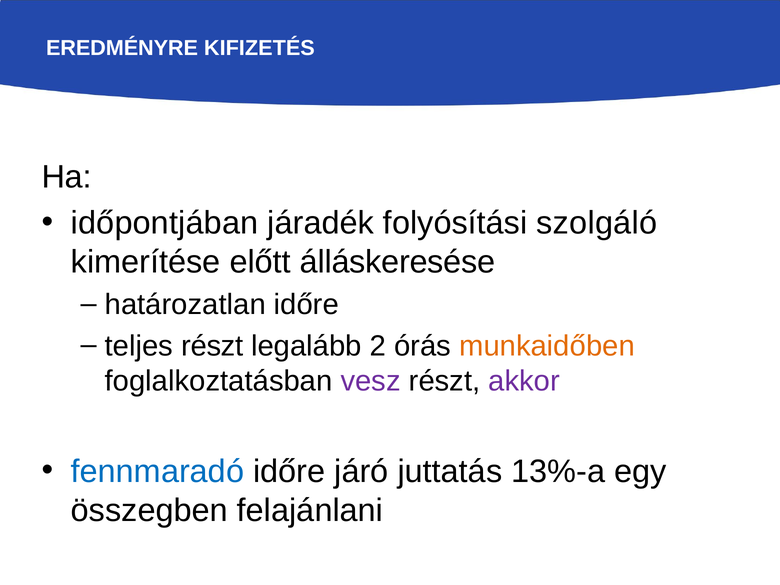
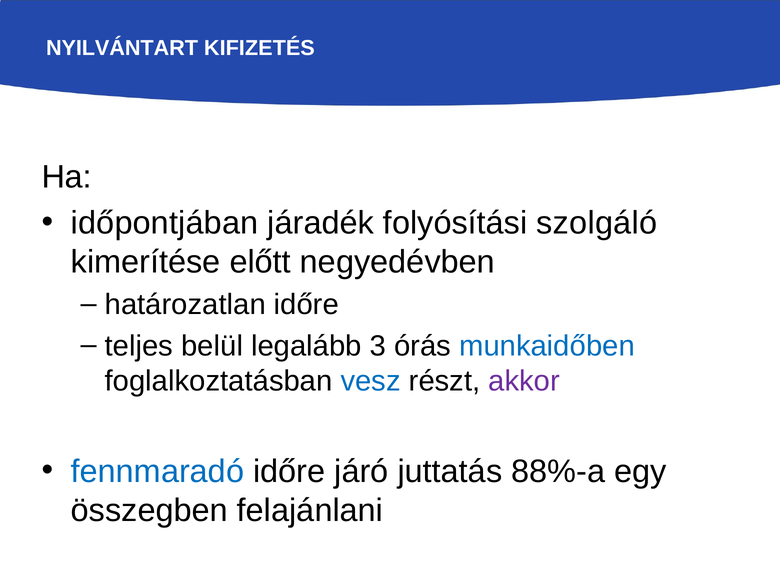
EREDMÉNYRE: EREDMÉNYRE -> NYILVÁNTART (122, 48)
álláskeresése: álláskeresése -> negyedévben (397, 262)
teljes részt: részt -> belül (212, 346)
2: 2 -> 3 (378, 346)
munkaidőben colour: orange -> blue (547, 346)
vesz colour: purple -> blue (371, 381)
13%-a: 13%-a -> 88%-a (558, 471)
